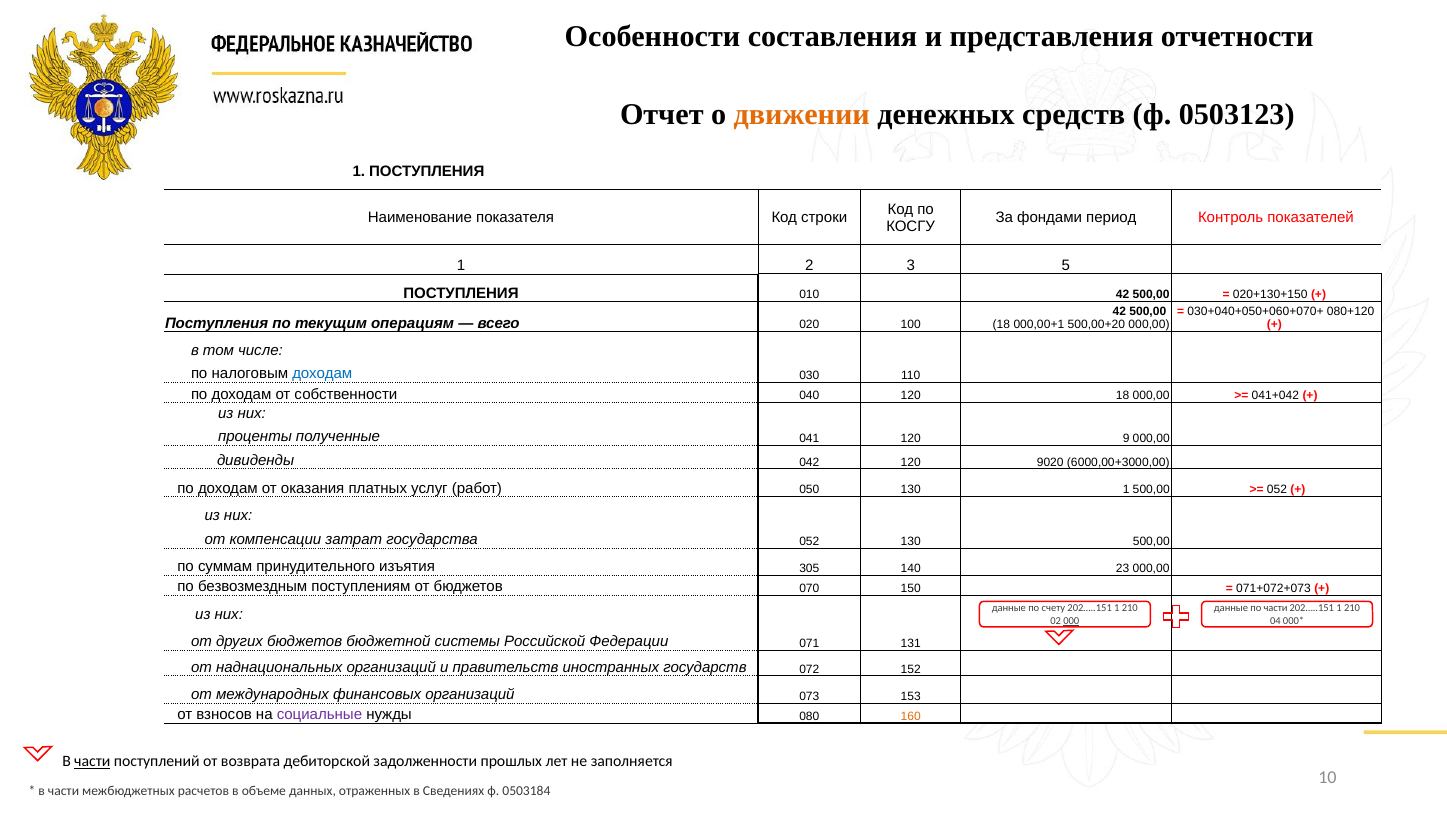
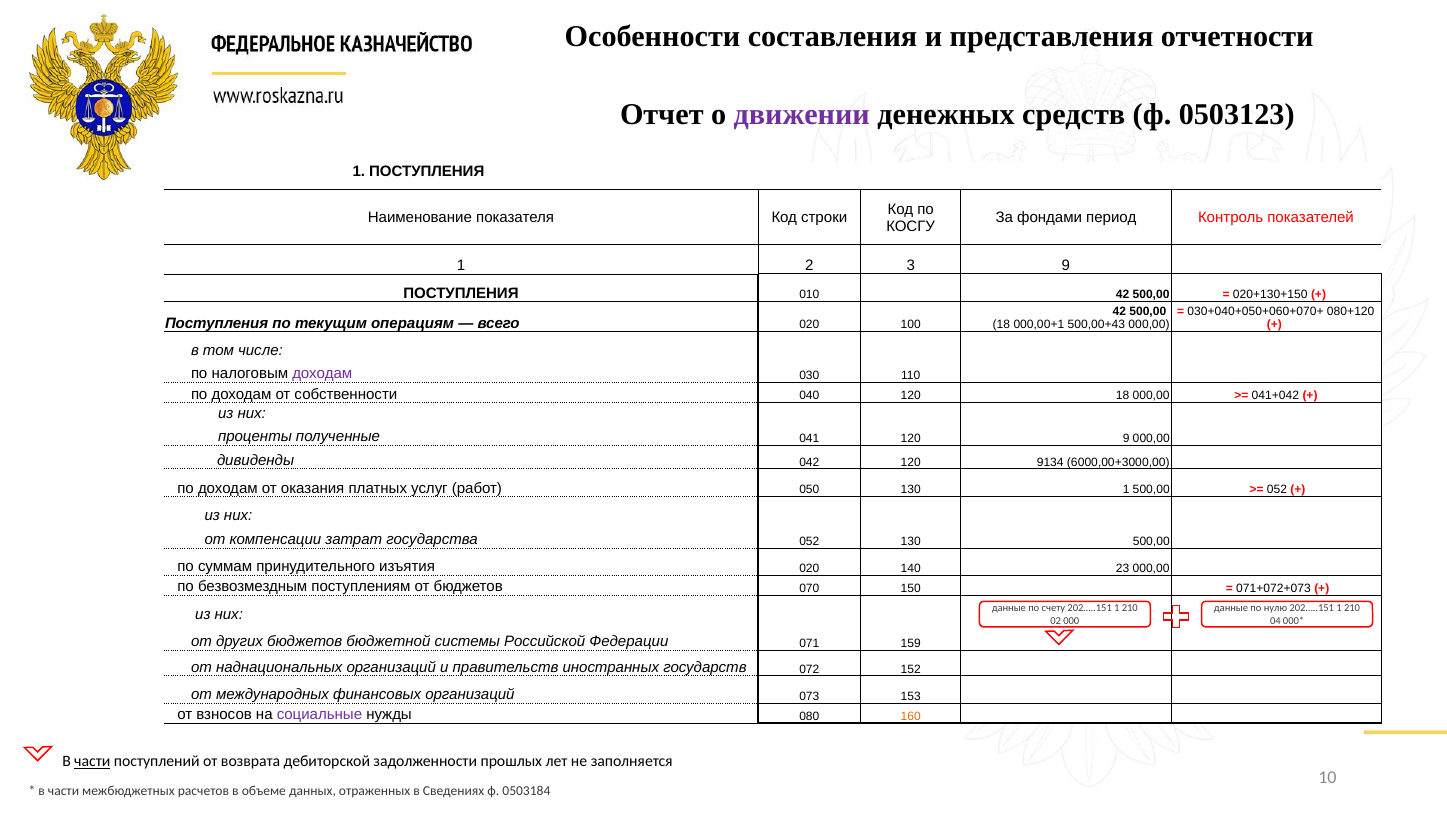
движении colour: orange -> purple (802, 114)
3 5: 5 -> 9 (1066, 266)
500,00+20: 500,00+20 -> 500,00+43 (1096, 325)
доходам colour: blue -> purple (322, 374)
9020: 9020 -> 9134 (1050, 462)
изъятия 305: 305 -> 020 (809, 568)
по части: части -> нулю (1276, 608)
000 underline: present -> none (1071, 621)
131: 131 -> 159 (911, 643)
